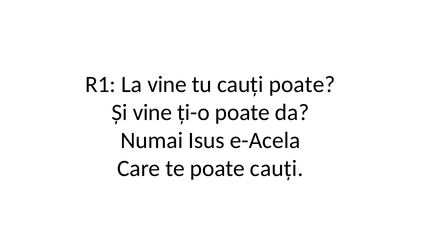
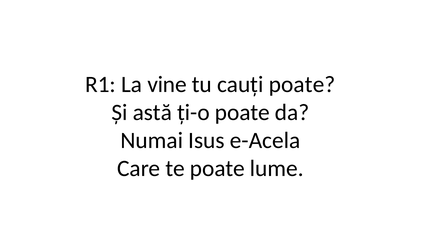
Și vine: vine -> astă (152, 112)
poate cauți: cauți -> lume (277, 168)
